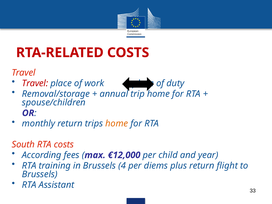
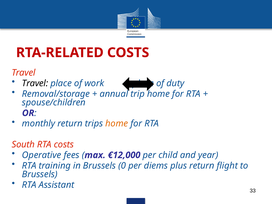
Travel colour: red -> black (35, 83)
According: According -> Operative (42, 155)
4: 4 -> 0 (122, 166)
